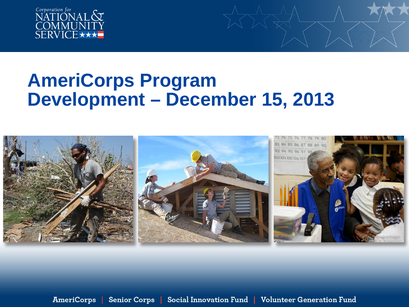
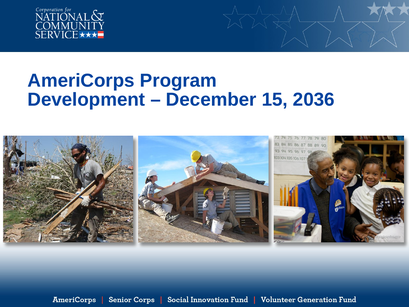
2013: 2013 -> 2036 (314, 99)
